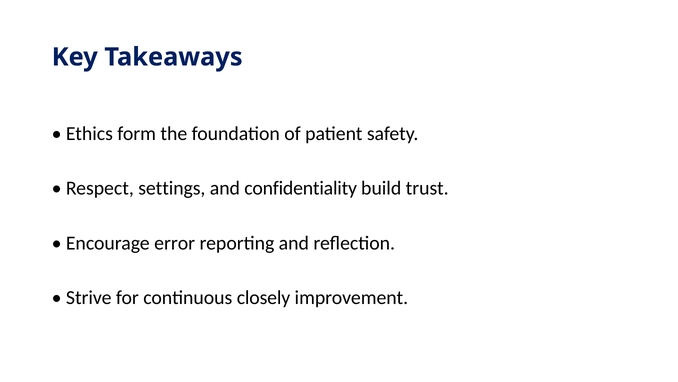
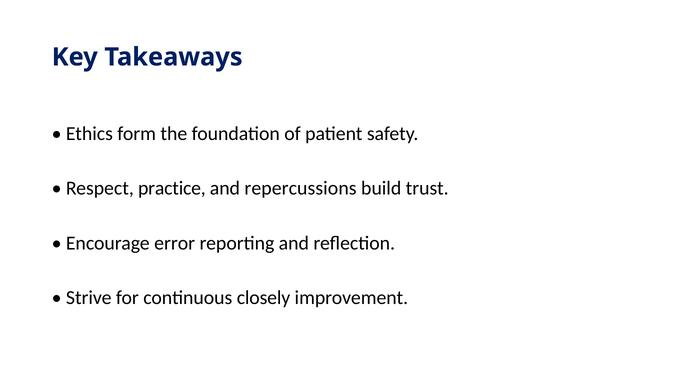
settings: settings -> practice (172, 188)
confidentiality: confidentiality -> repercussions (300, 188)
